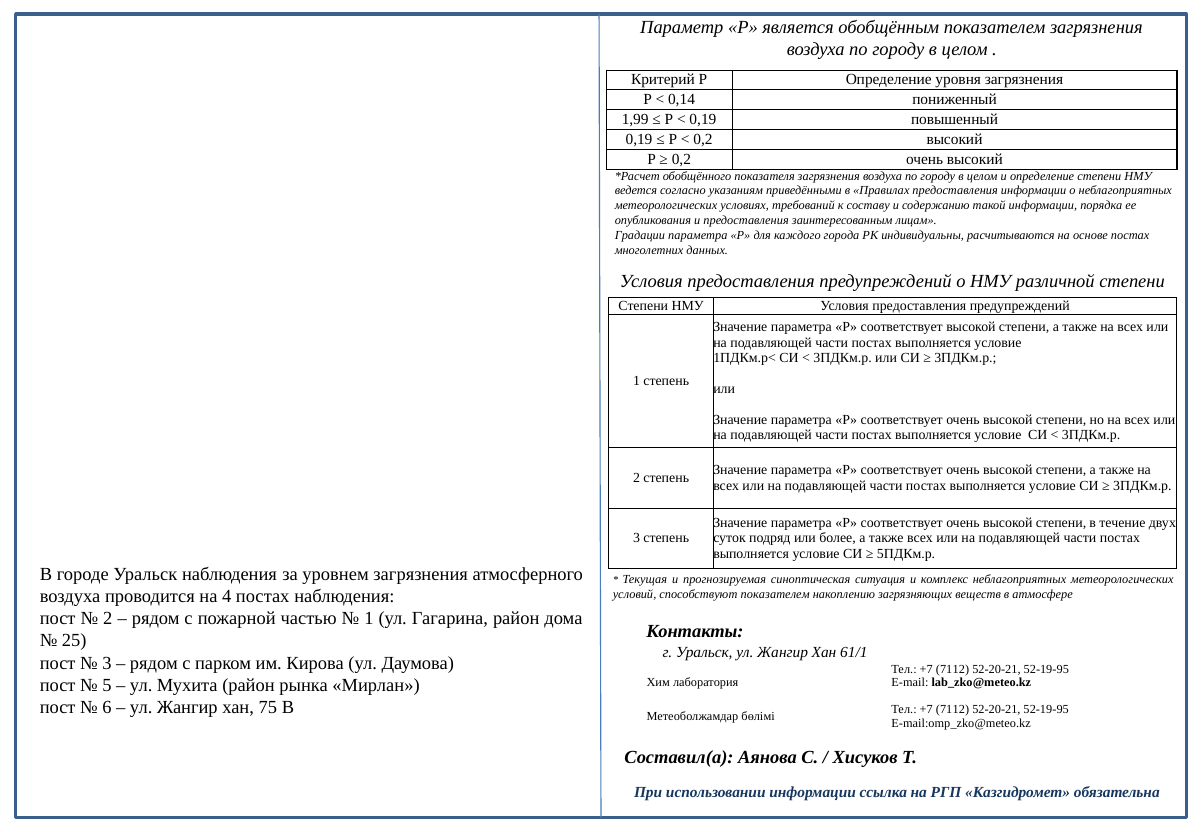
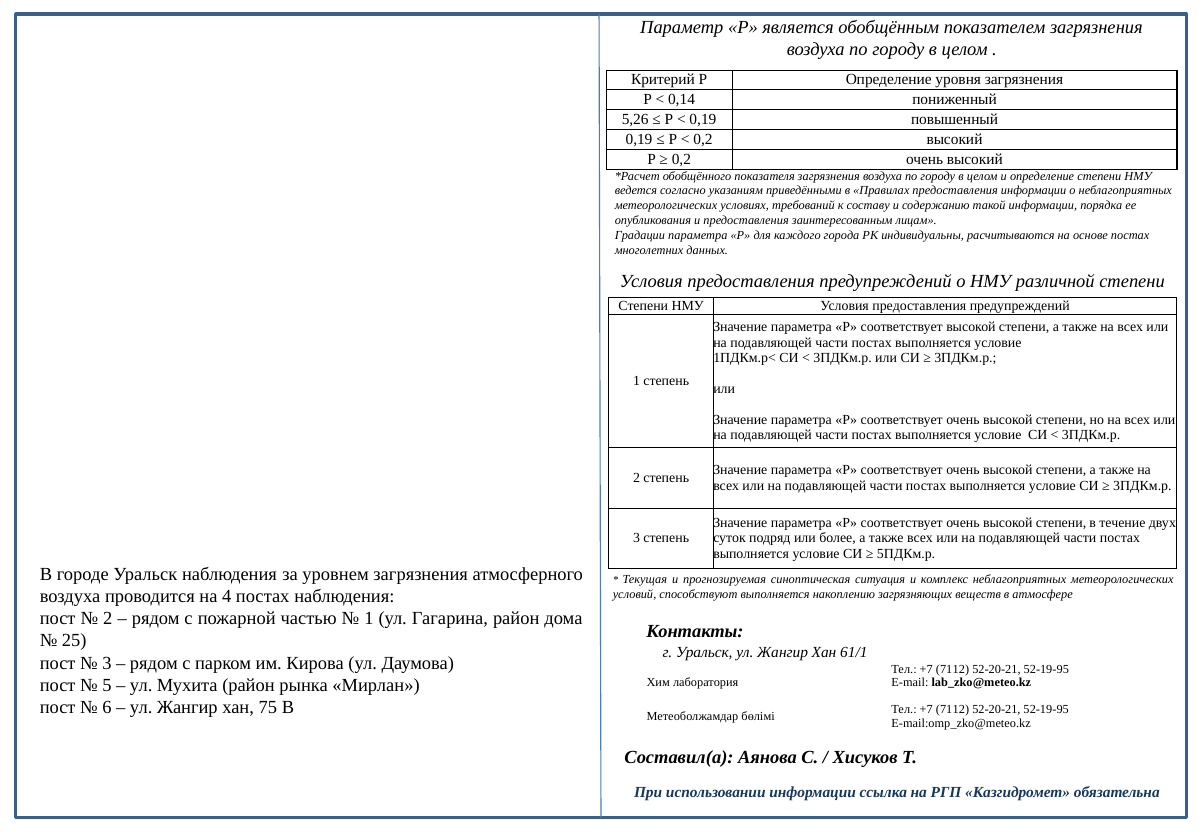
1,99: 1,99 -> 5,26 (635, 119)
способствуют показателем: показателем -> выполняется (775, 594)
